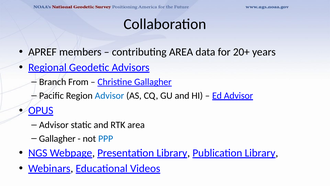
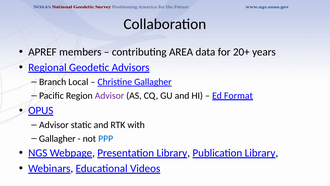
From: From -> Local (78, 82)
Advisor colour: blue -> purple (109, 95)
Ed Advisor: Advisor -> Format (238, 95)
RTK area: area -> with (136, 125)
